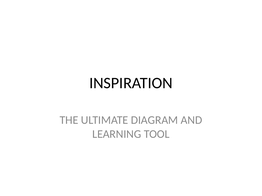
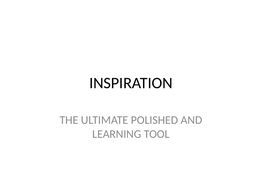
DIAGRAM: DIAGRAM -> POLISHED (154, 120)
